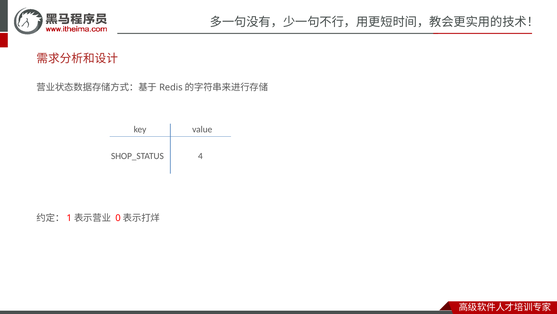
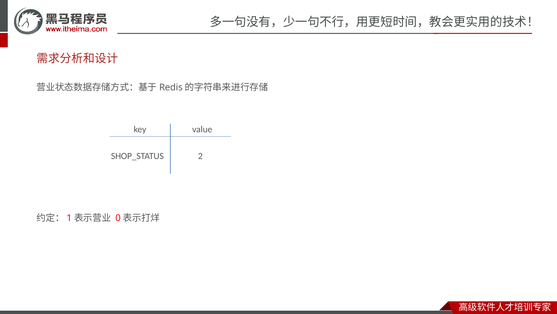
4: 4 -> 2 (200, 156)
